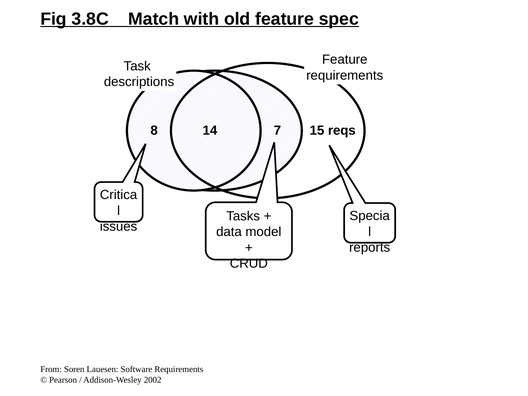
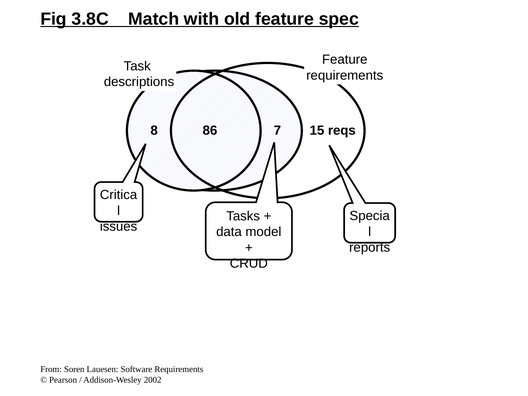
14: 14 -> 86 (210, 130)
